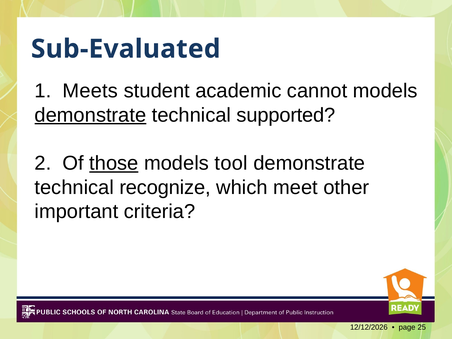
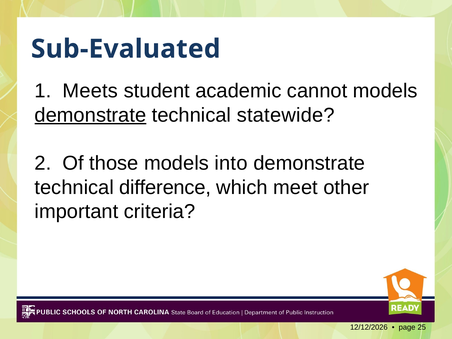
supported: supported -> statewide (286, 115)
those underline: present -> none (114, 163)
tool: tool -> into (231, 163)
recognize: recognize -> difference (165, 187)
